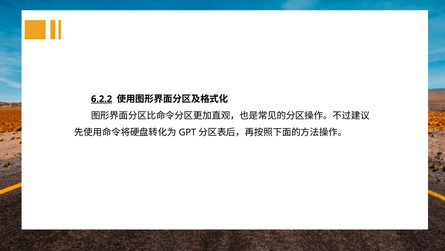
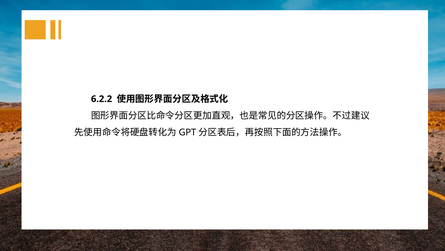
6.2.2 underline: present -> none (102, 99)
